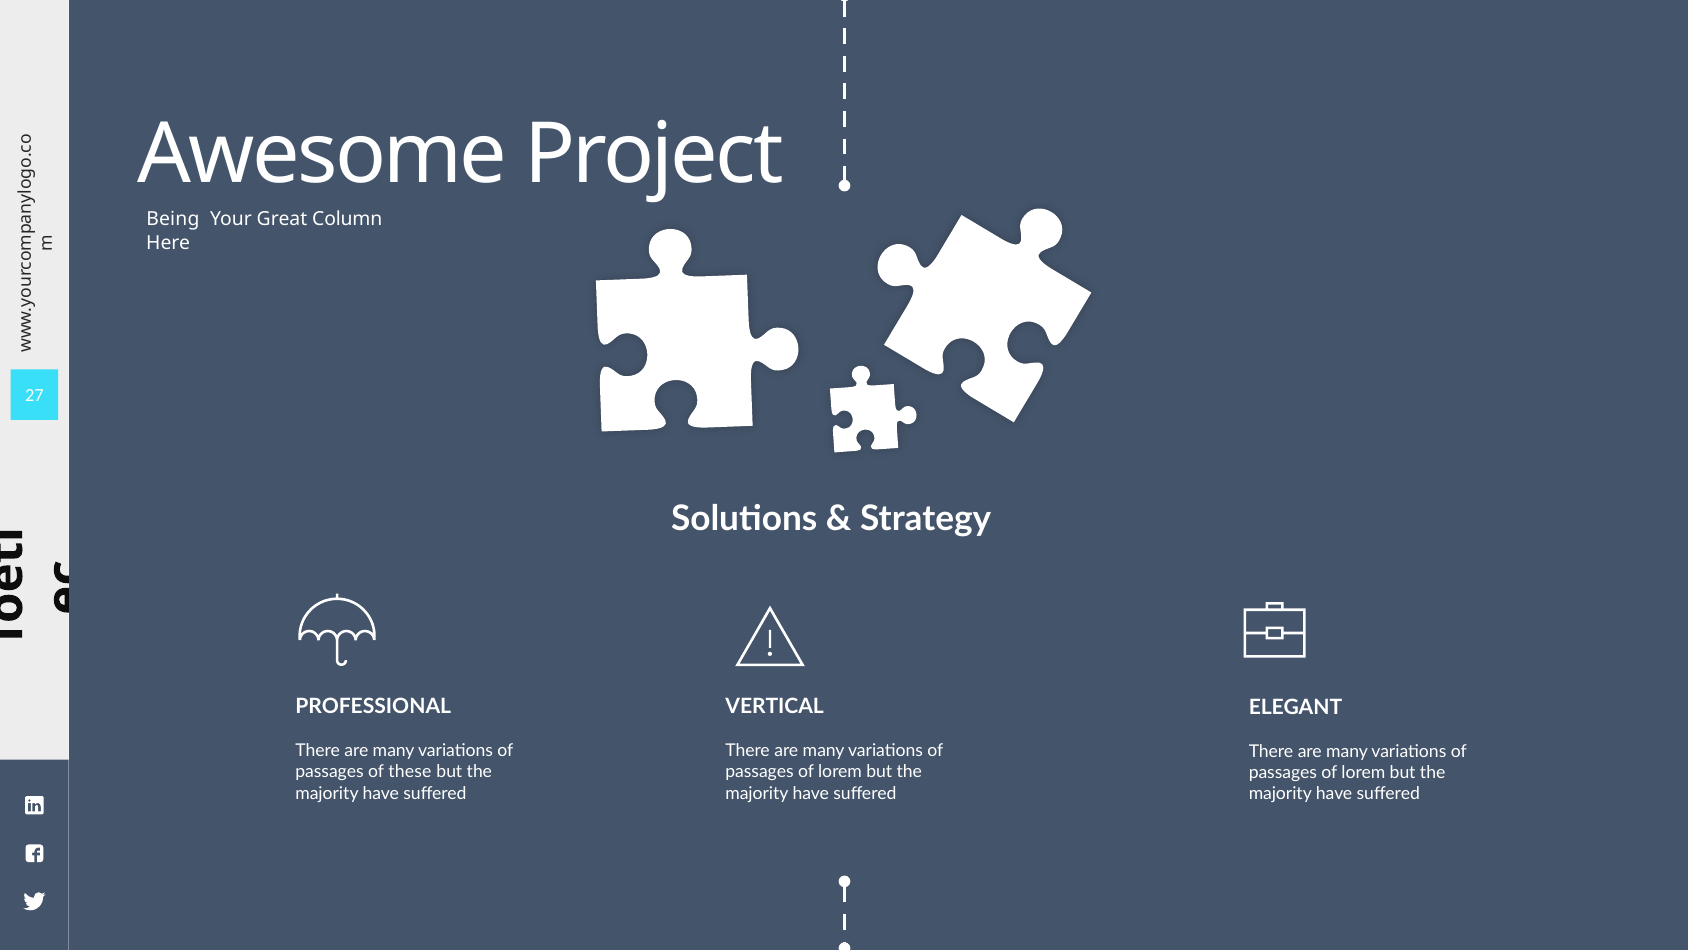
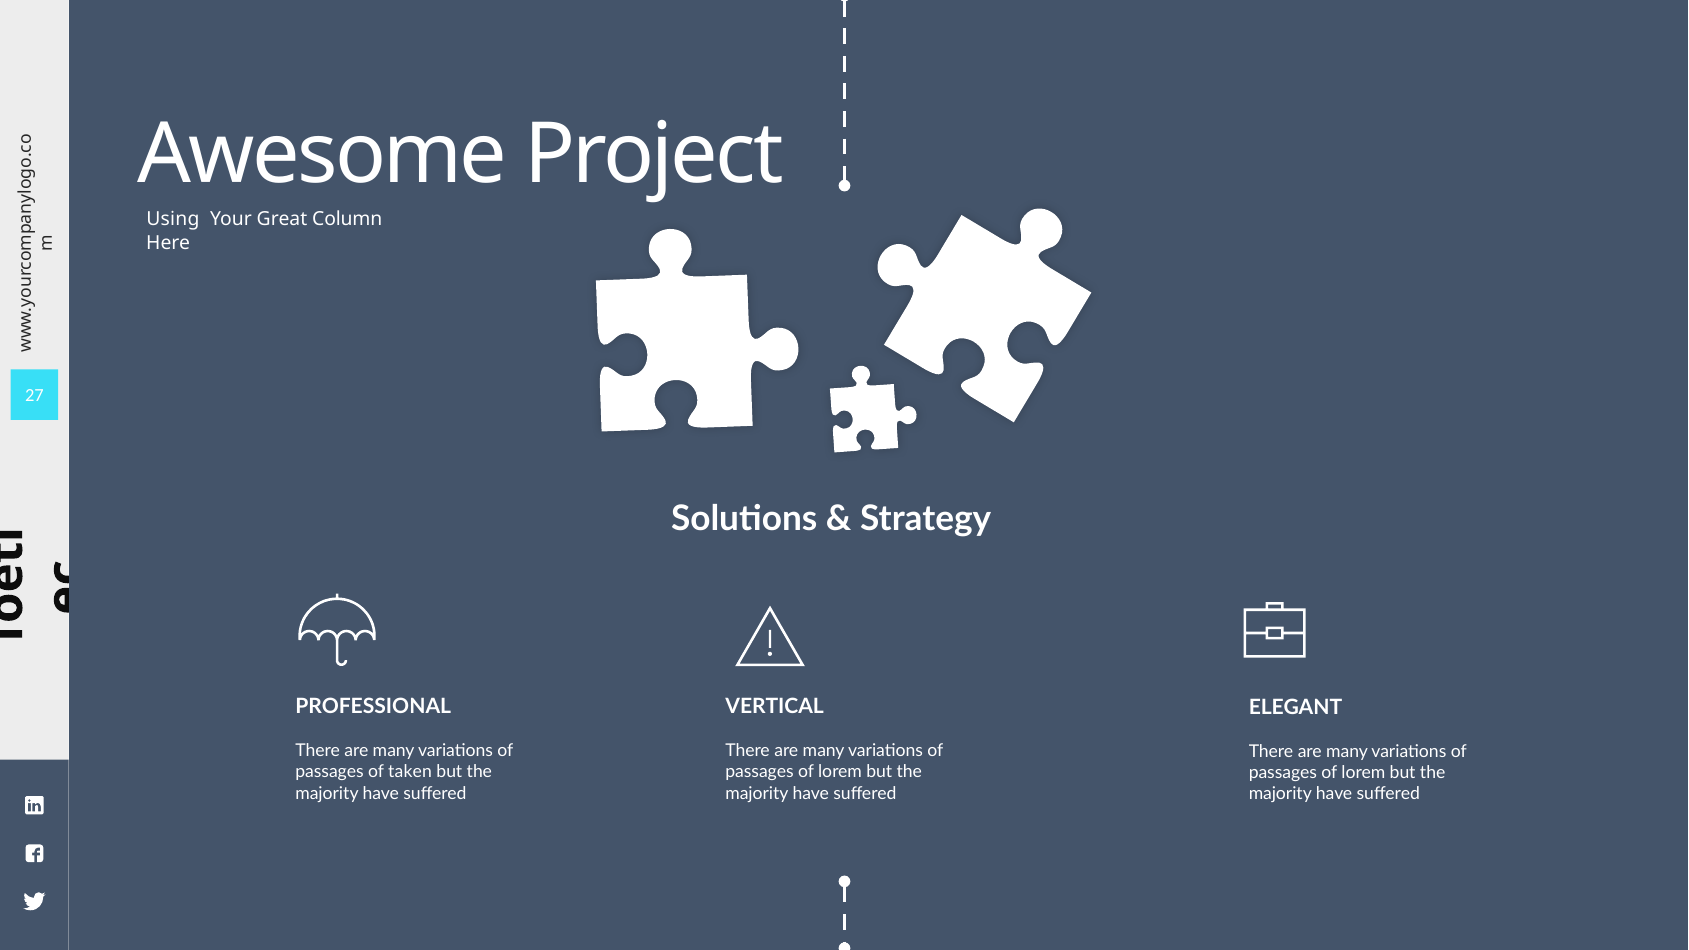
Being: Being -> Using (173, 220)
these: these -> taken (410, 772)
